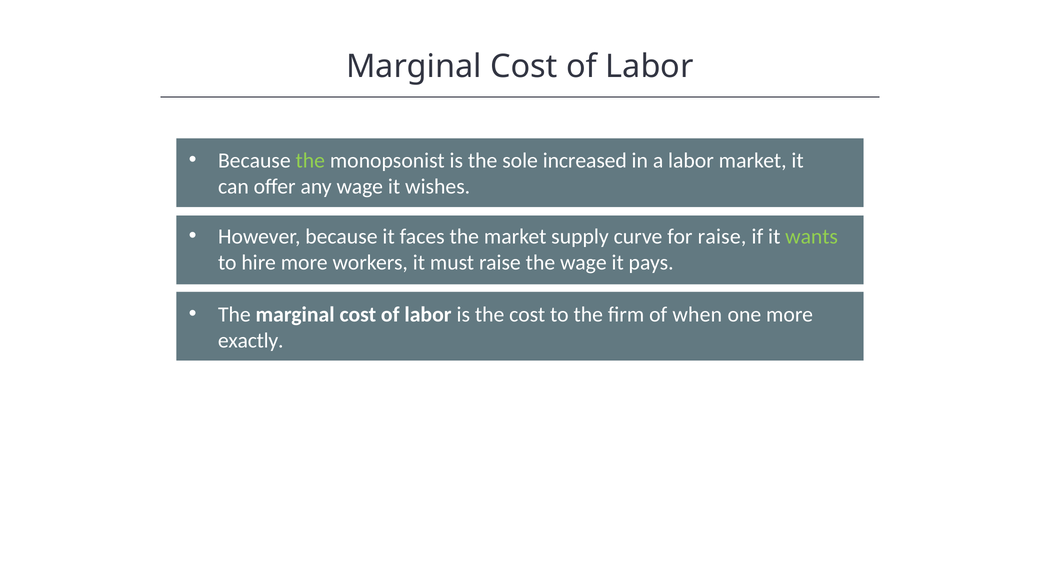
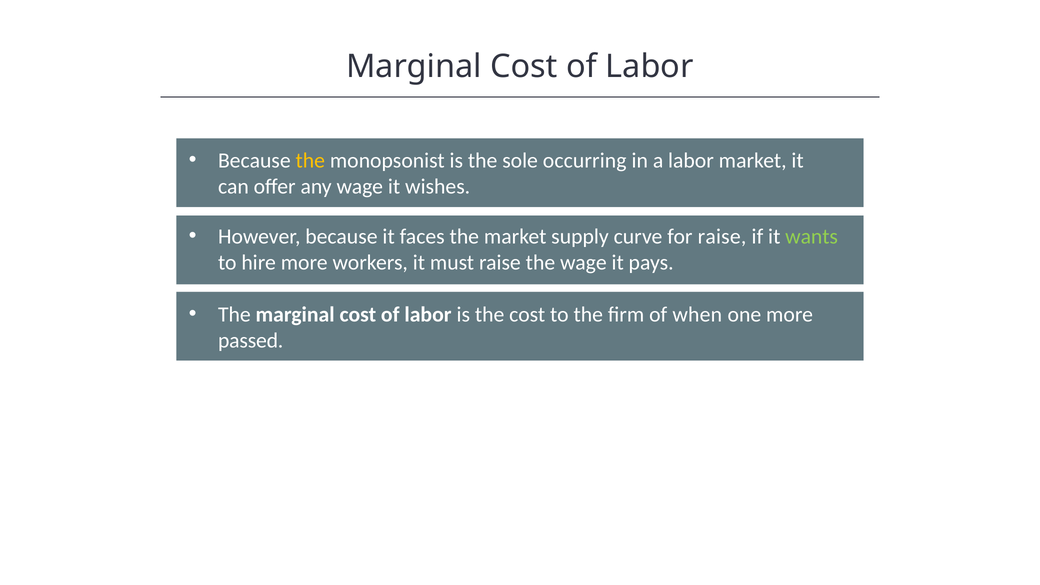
the colour: light green -> yellow (310, 160)
increased: increased -> occurring (585, 160)
exactly: exactly -> passed (251, 340)
